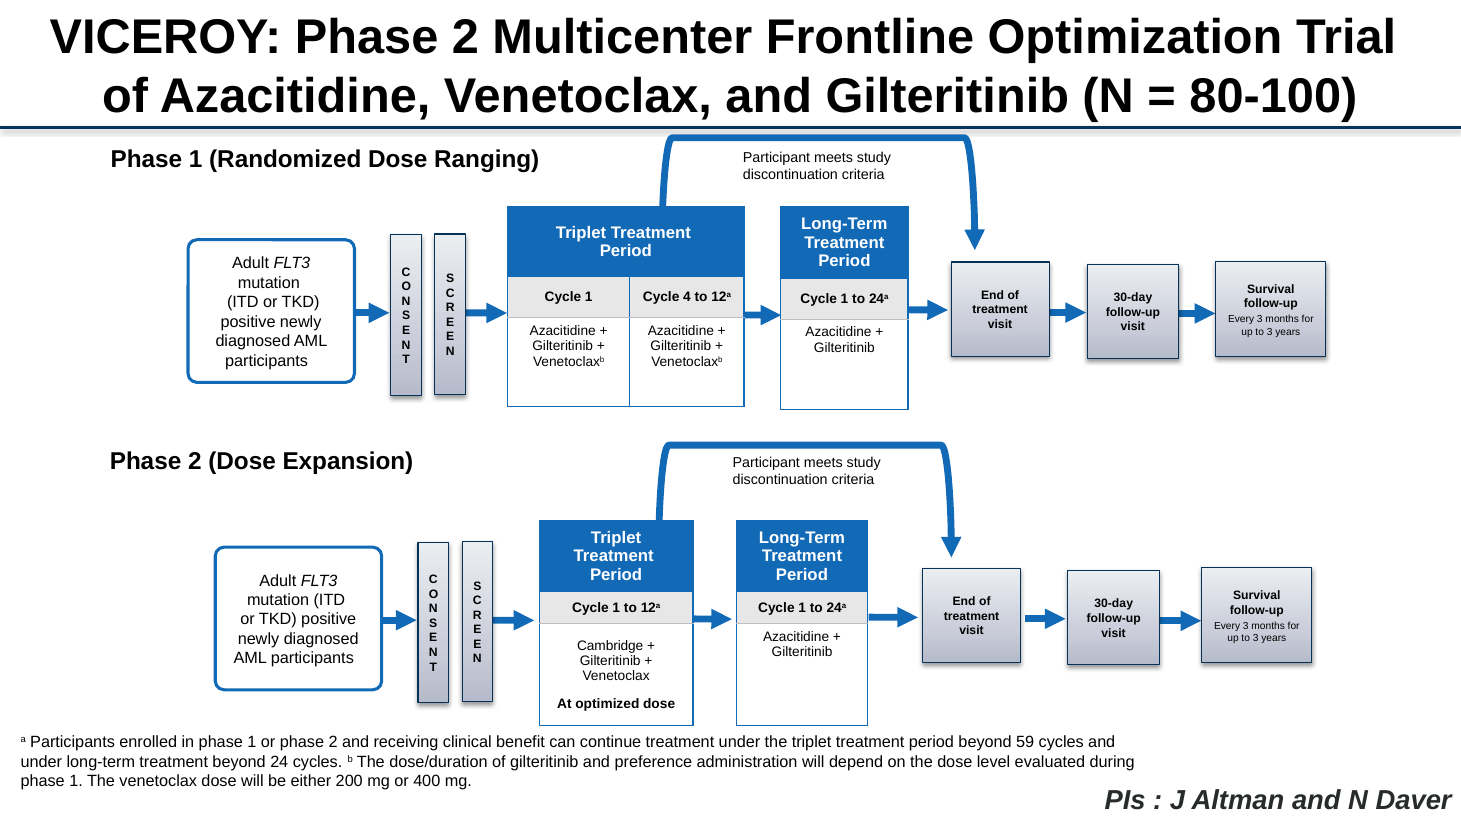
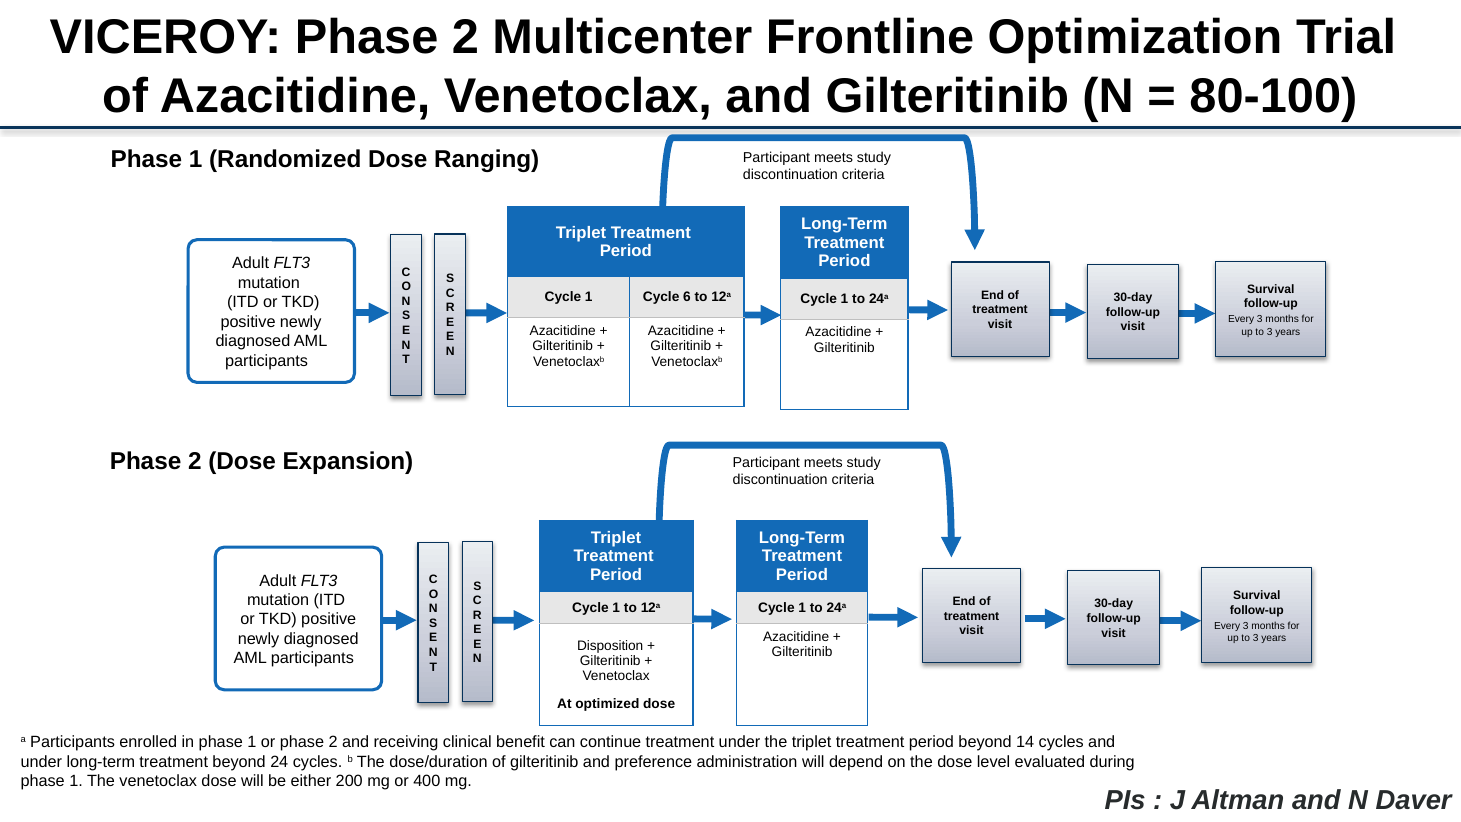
4: 4 -> 6 (687, 297)
Cambridge: Cambridge -> Disposition (610, 646)
59: 59 -> 14 (1025, 742)
